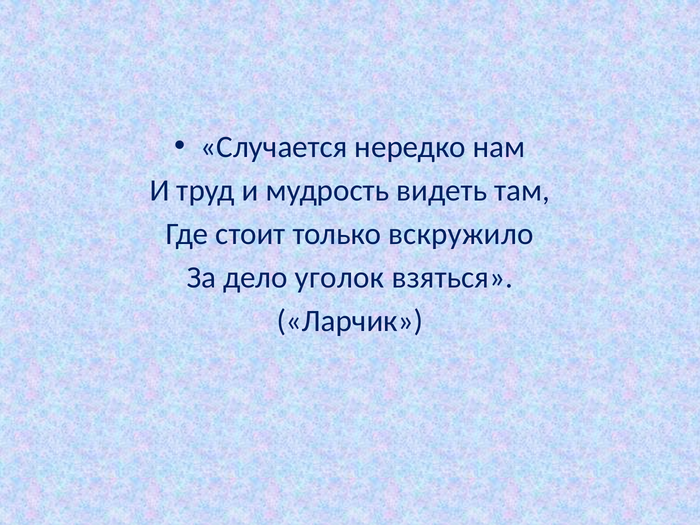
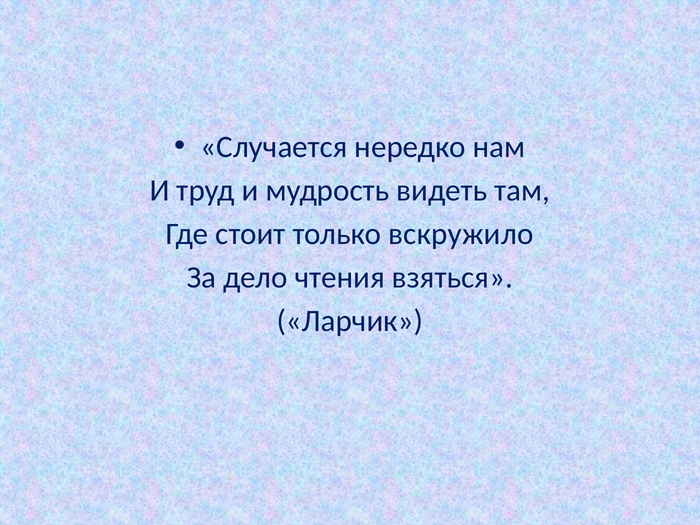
уголок: уголок -> чтения (340, 278)
